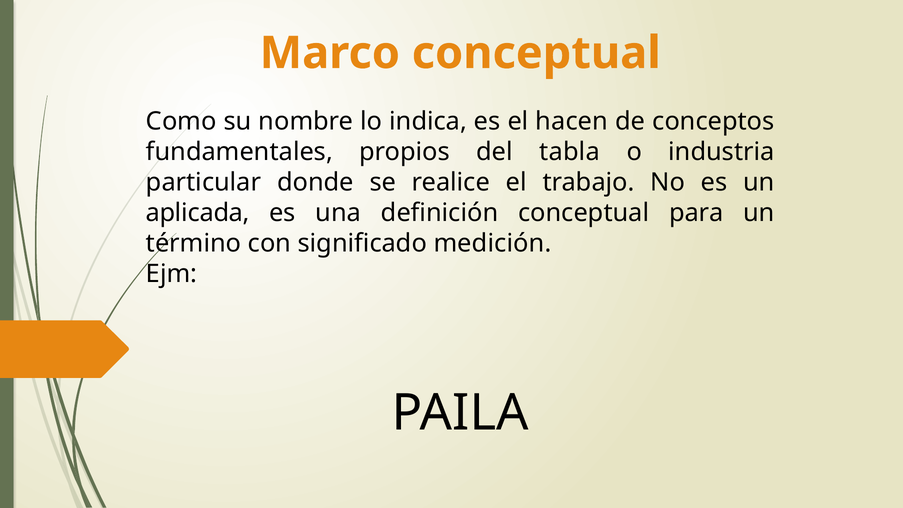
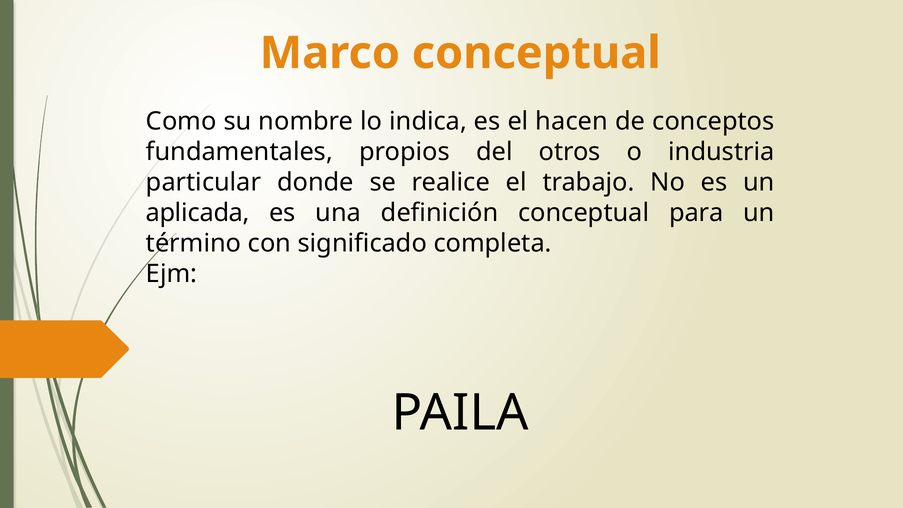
tabla: tabla -> otros (570, 152)
medición: medición -> completa (493, 244)
